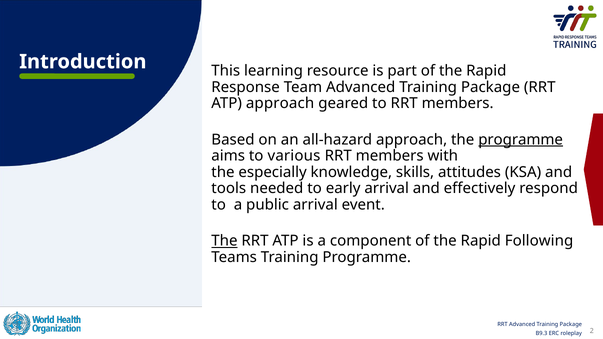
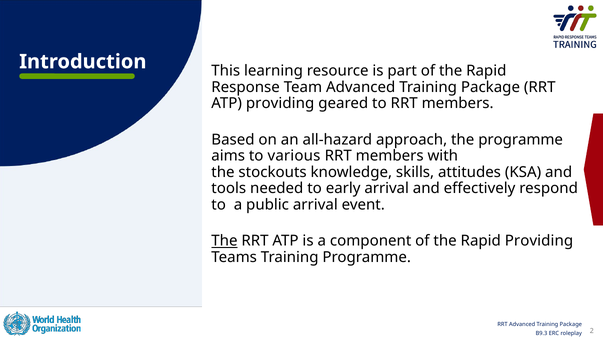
ATP approach: approach -> providing (280, 103)
programme underline: present -> none (521, 140)
especially: especially -> stockouts (273, 172)
Rapid Following: Following -> Providing (539, 241)
